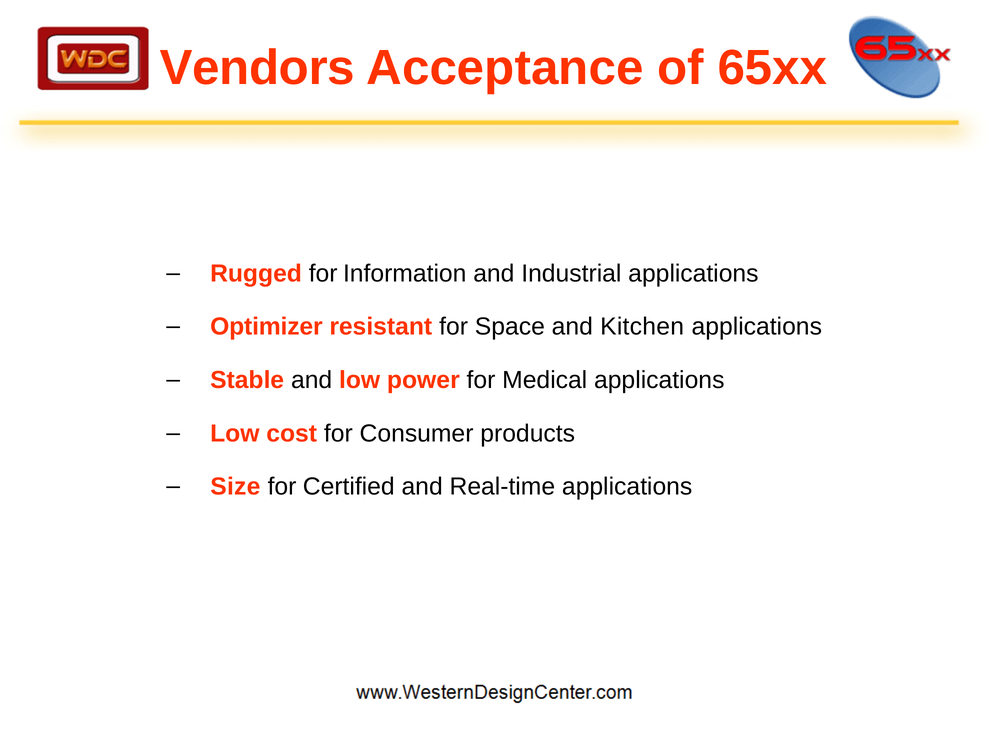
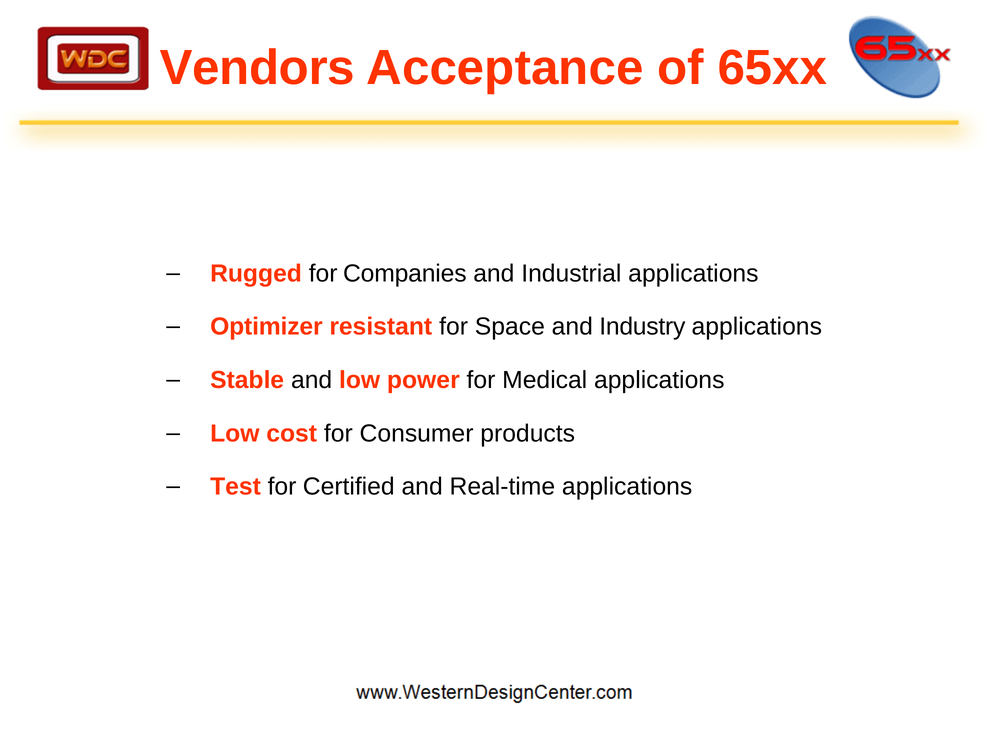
Information: Information -> Companies (405, 273)
Kitchen: Kitchen -> Industry (642, 327)
Size: Size -> Test (236, 487)
